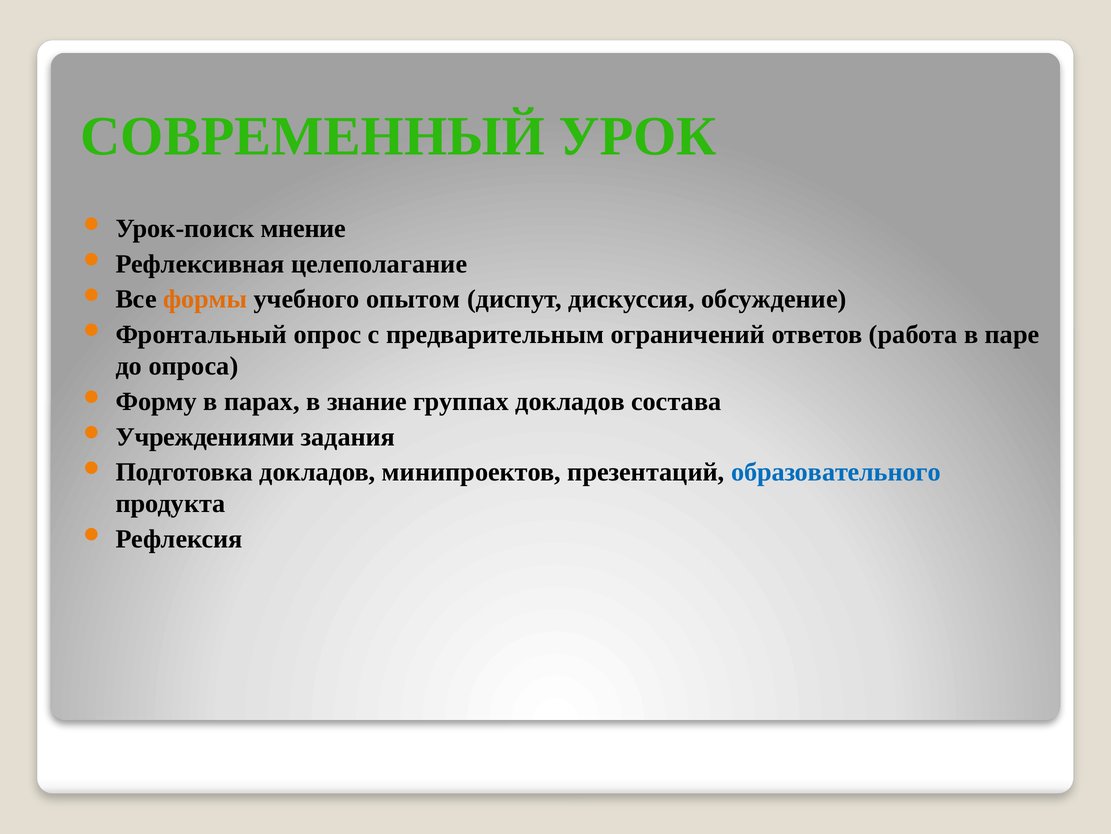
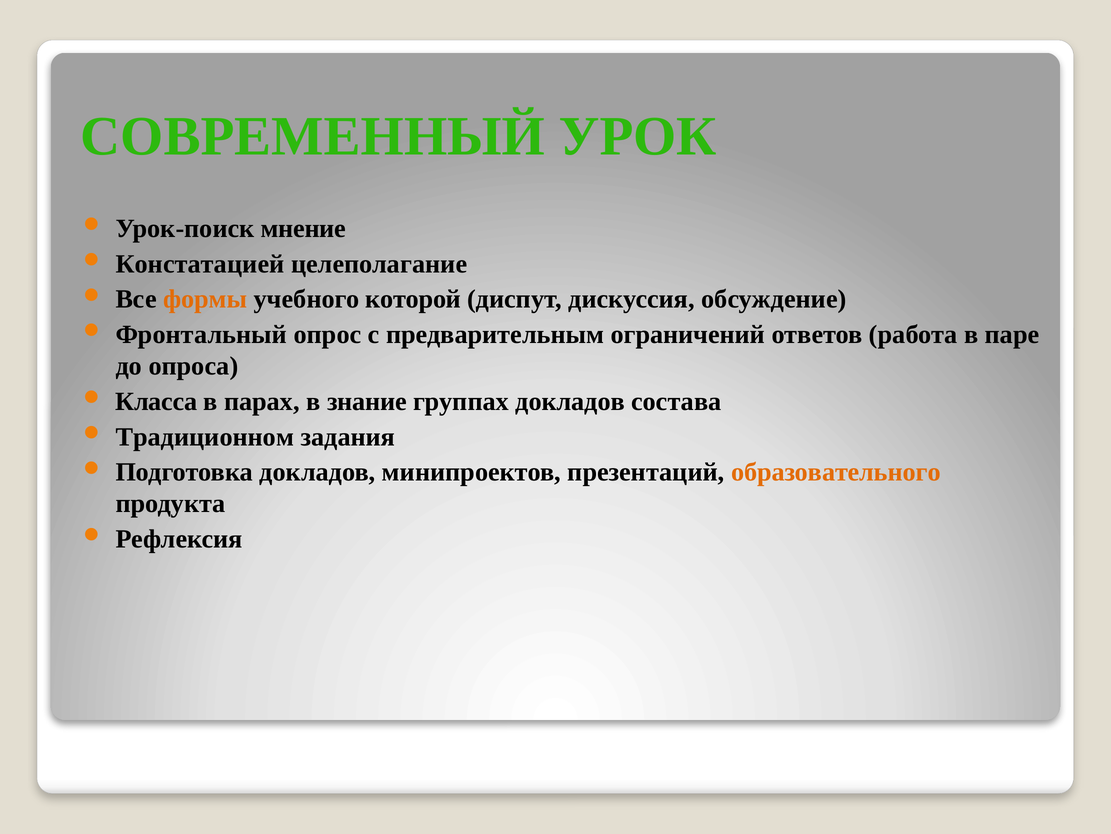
Рефлексивная: Рефлексивная -> Констатацией (200, 264)
опытом: опытом -> которой (413, 299)
Форму: Форму -> Класса (156, 401)
Учреждениями: Учреждениями -> Традиционном (205, 437)
образовательного colour: blue -> orange (836, 472)
